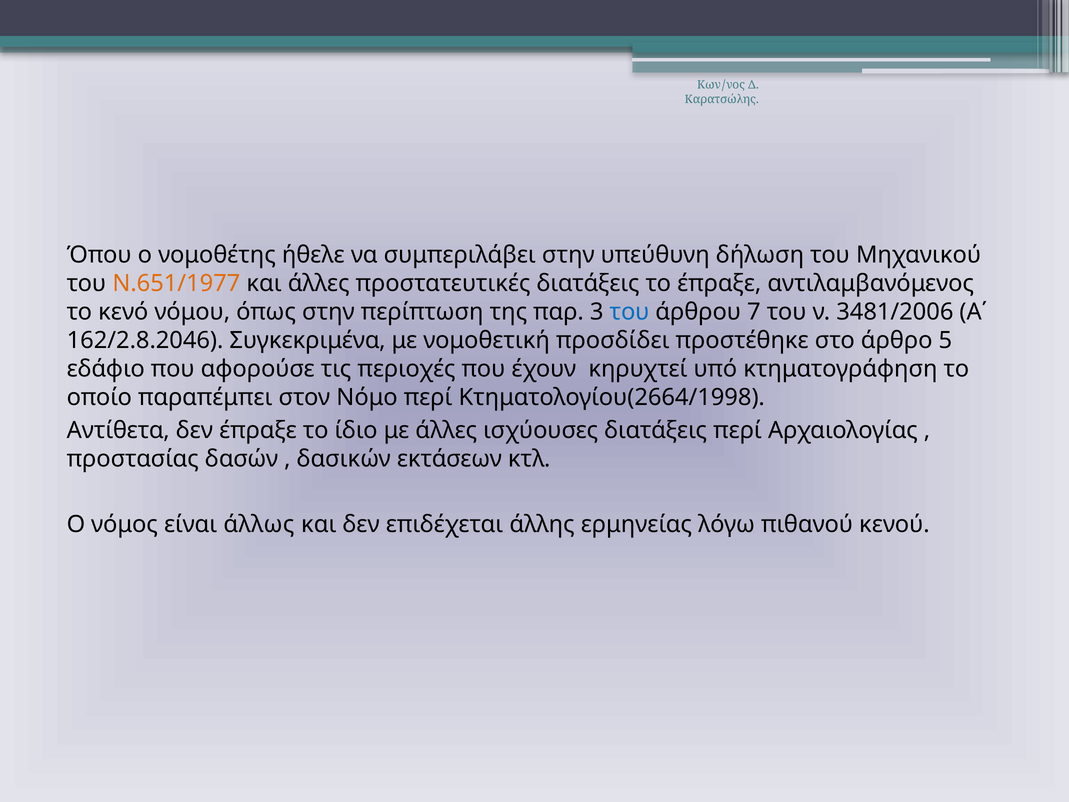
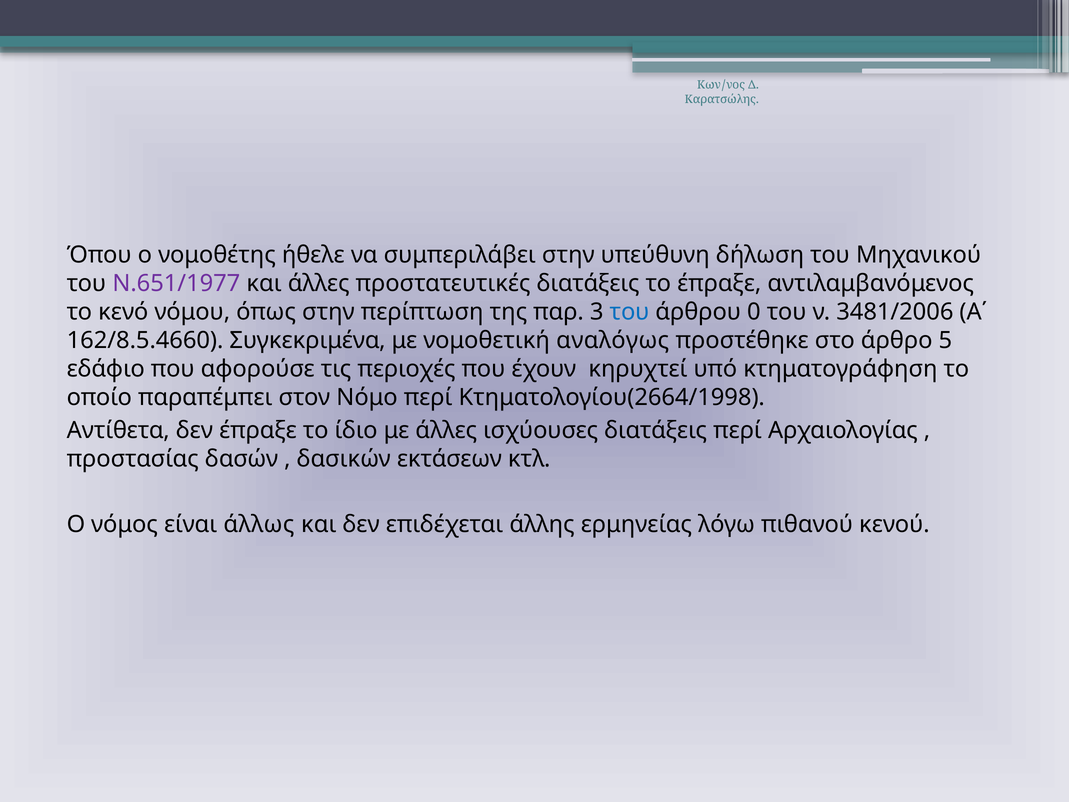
Ν.651/1977 colour: orange -> purple (176, 283)
7: 7 -> 0 (754, 312)
162/2.8.2046: 162/2.8.2046 -> 162/8.5.4660 (145, 340)
προσδίδει: προσδίδει -> αναλόγως (613, 340)
